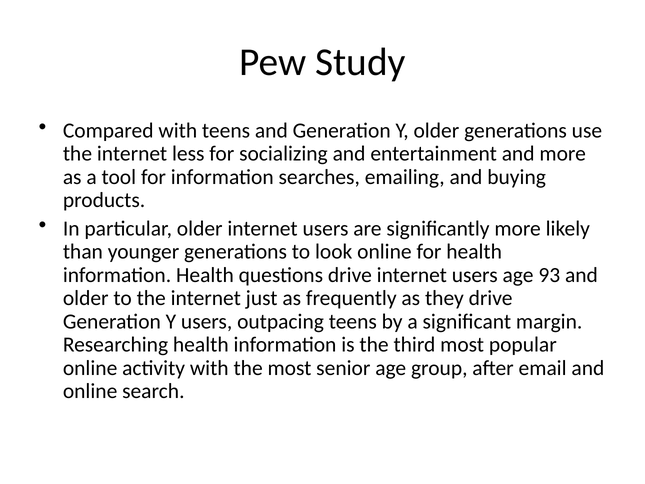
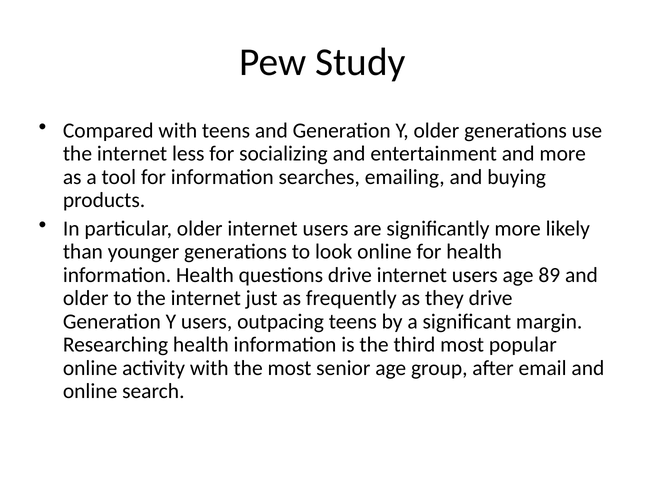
93: 93 -> 89 (549, 275)
